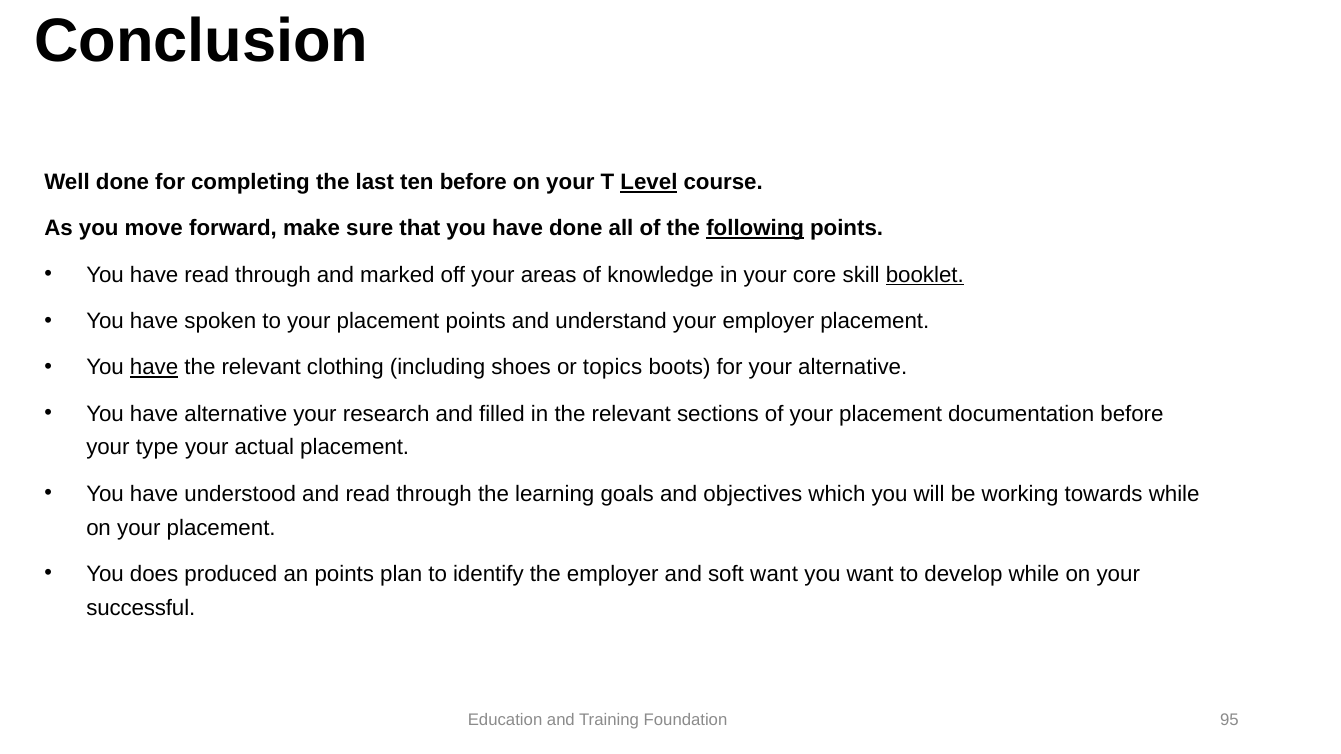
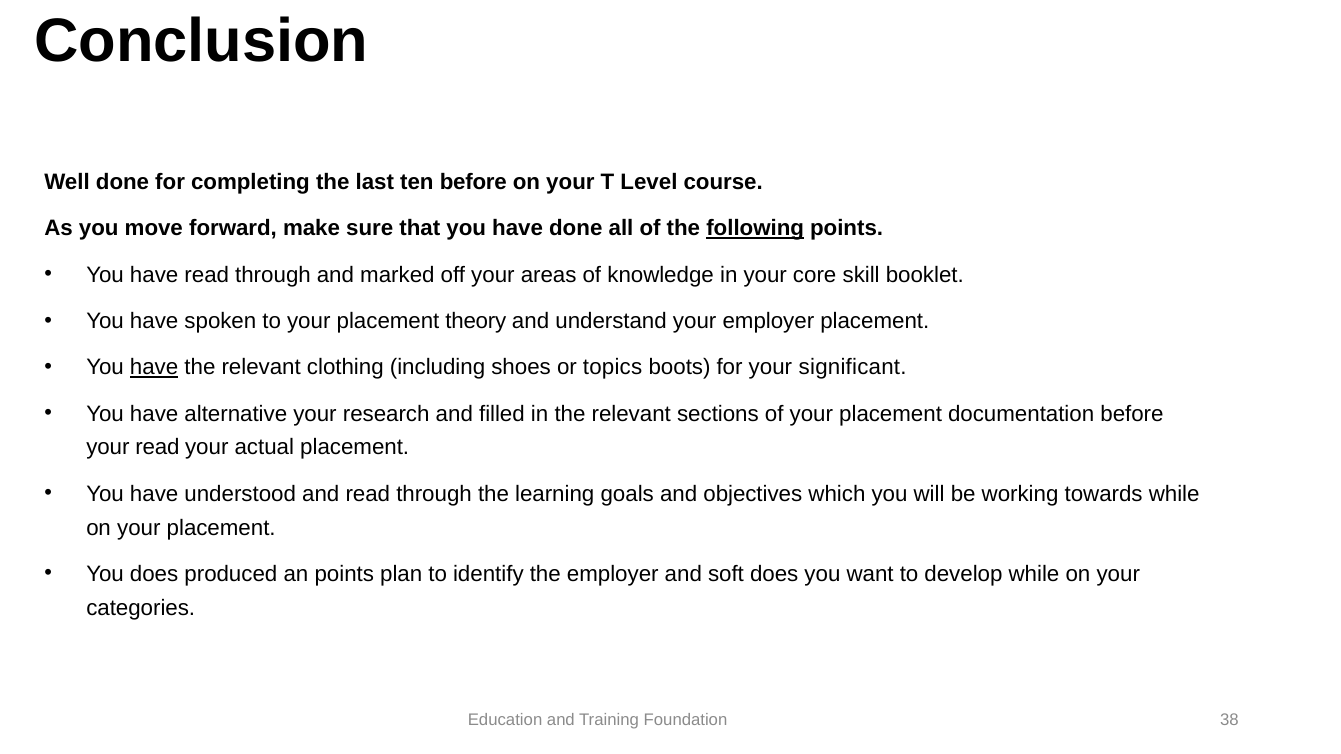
Level underline: present -> none (649, 182)
booklet underline: present -> none (925, 275)
placement points: points -> theory (476, 321)
your alternative: alternative -> significant (853, 368)
your type: type -> read (157, 448)
soft want: want -> does (774, 574)
successful: successful -> categories (141, 608)
95: 95 -> 38 (1229, 720)
